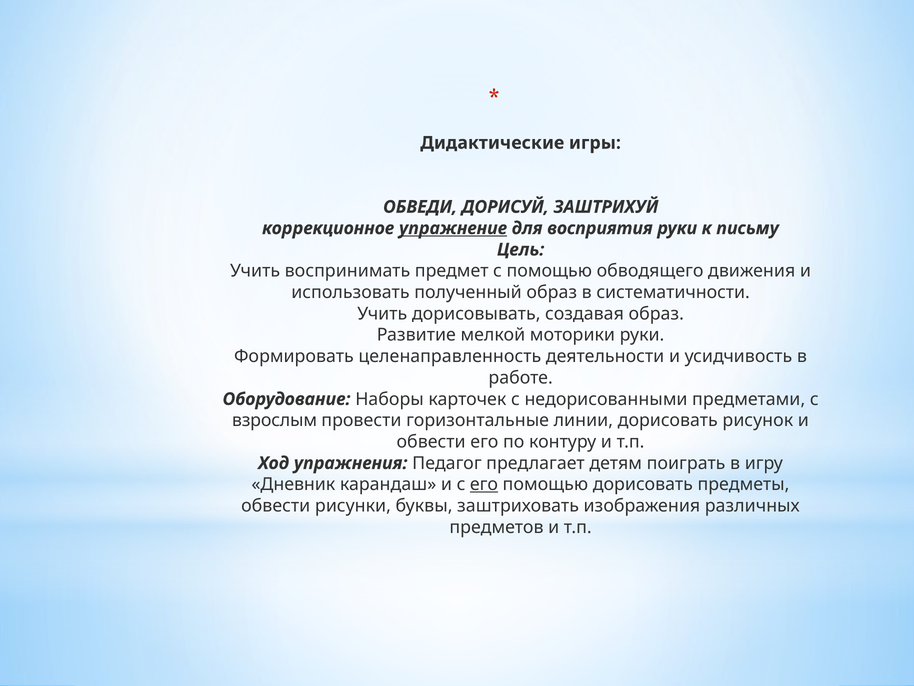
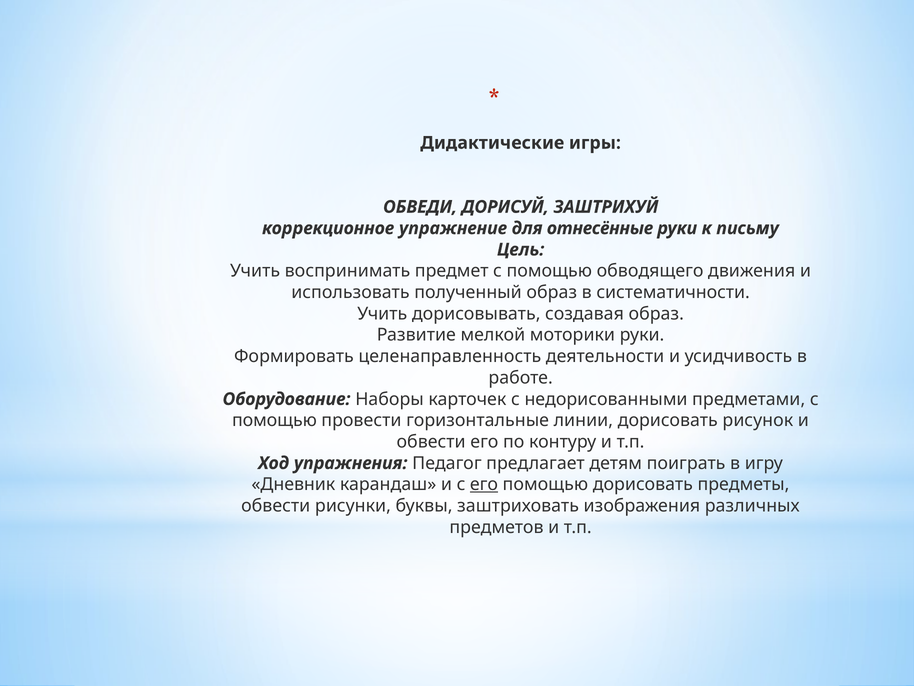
упражнение underline: present -> none (453, 228)
восприятия: восприятия -> отнесённые (600, 228)
взрослым: взрослым -> помощью (274, 420)
